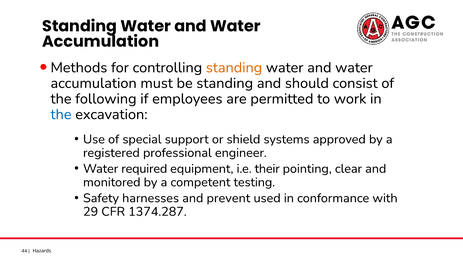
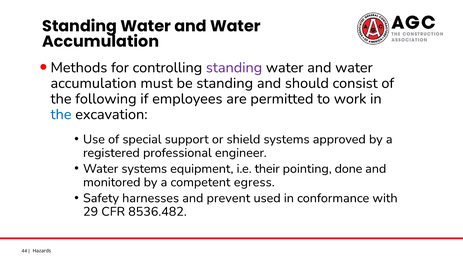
standing colour: orange -> purple (234, 68)
Water required: required -> systems (144, 169)
clear: clear -> done (348, 169)
testing: testing -> egress (254, 182)
1374.287: 1374.287 -> 8536.482 (157, 212)
